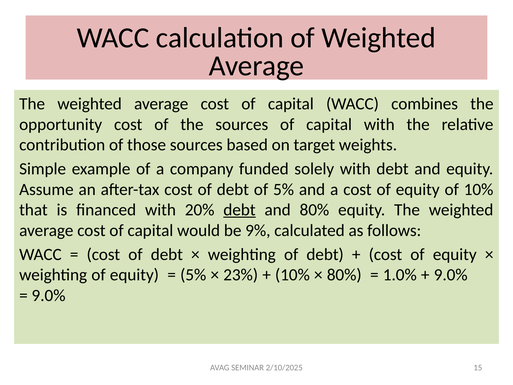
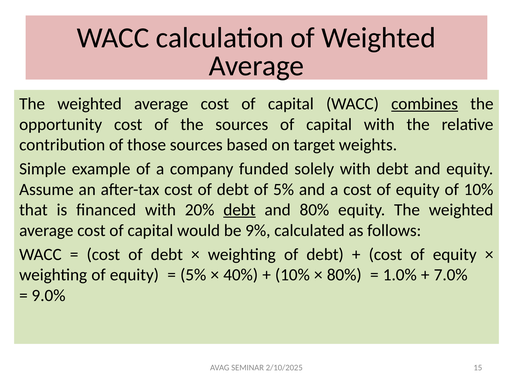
combines underline: none -> present (425, 104)
23%: 23% -> 40% (241, 275)
9.0%: 9.0% -> 7.0% (451, 275)
